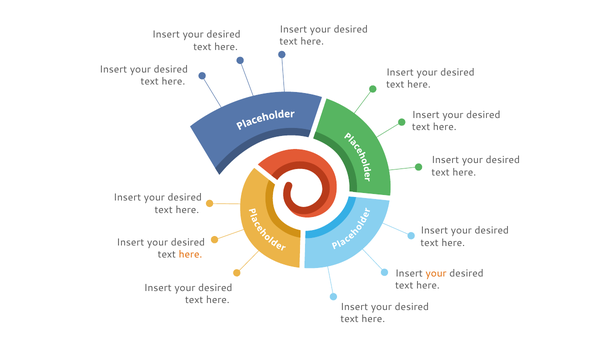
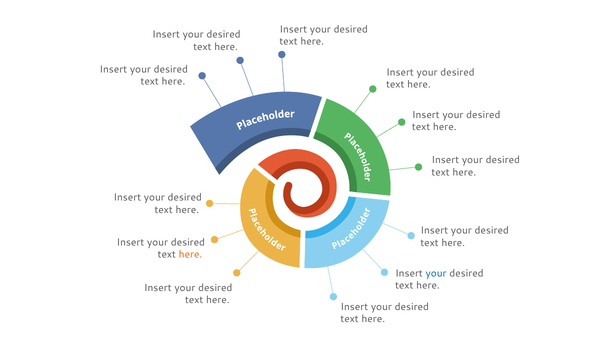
your colour: orange -> blue (436, 273)
